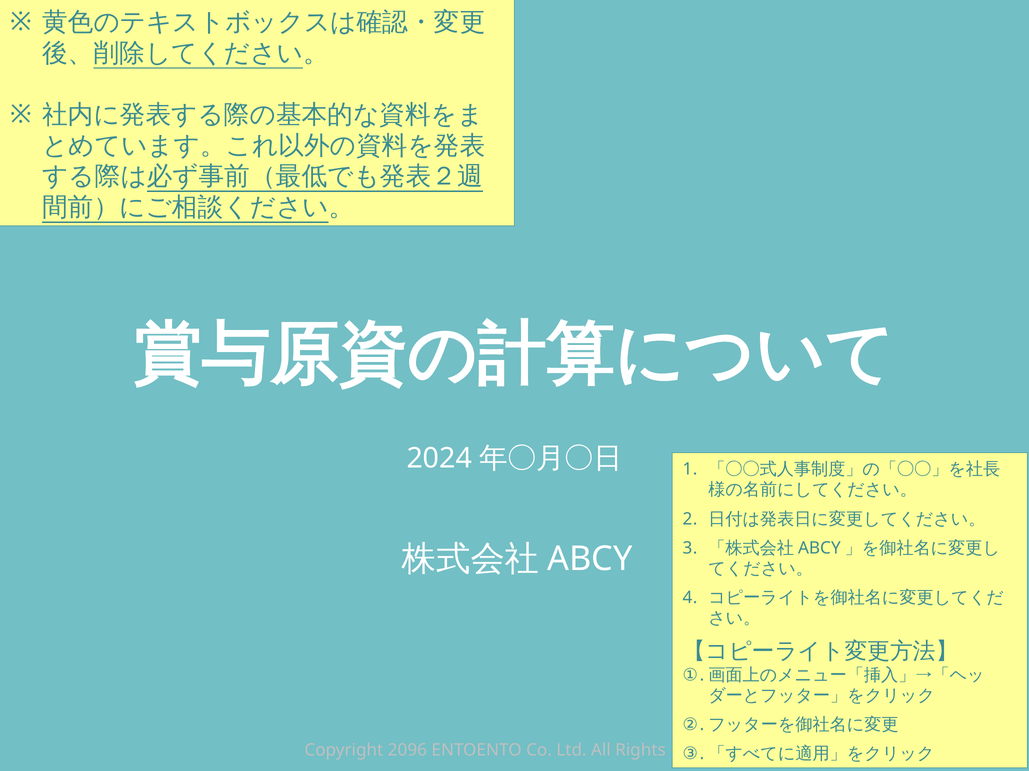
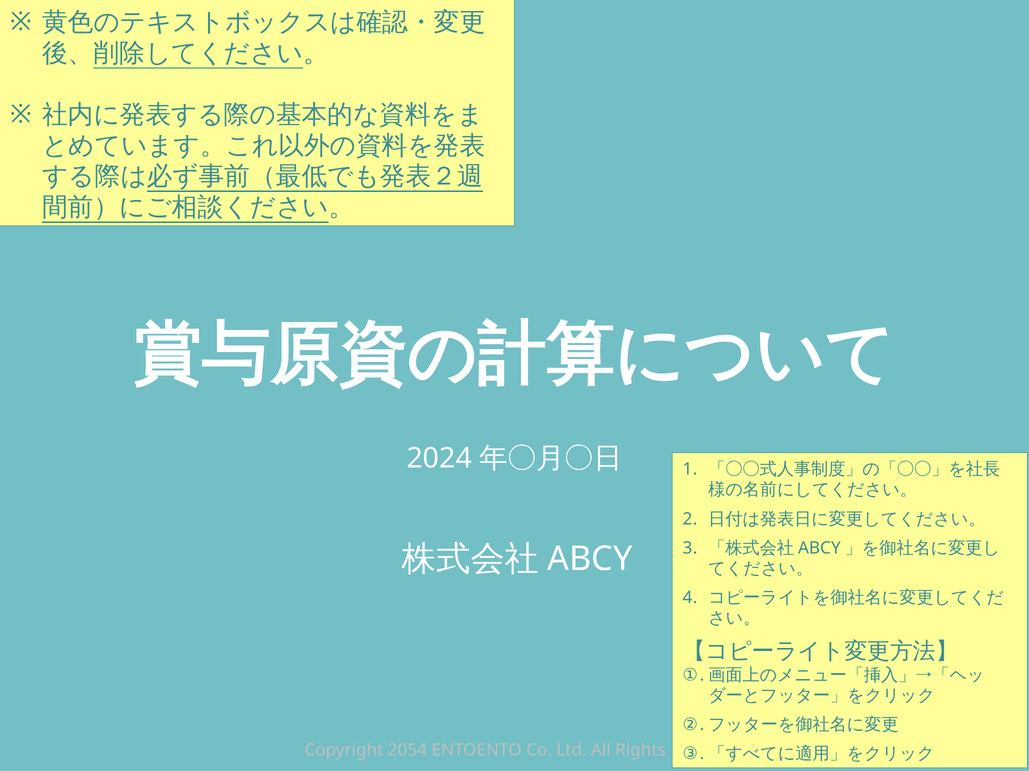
2096: 2096 -> 2054 (407, 751)
